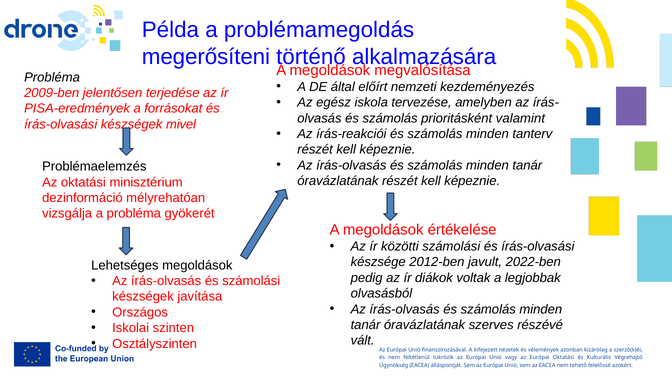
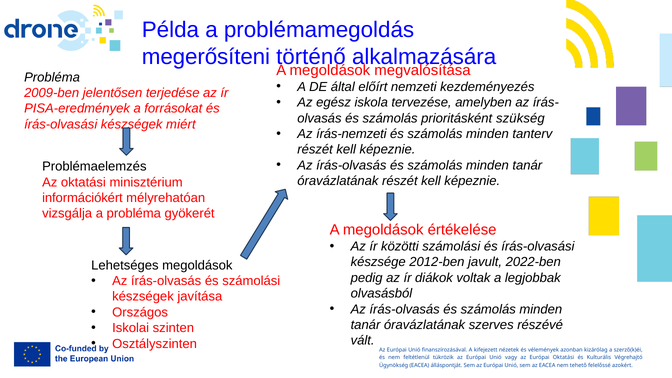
valamint: valamint -> szükség (520, 118)
mivel: mivel -> miért (181, 124)
írás-reakciói: írás-reakciói -> írás-nemzeti (351, 134)
dezinformáció: dezinformáció -> információkért (82, 198)
